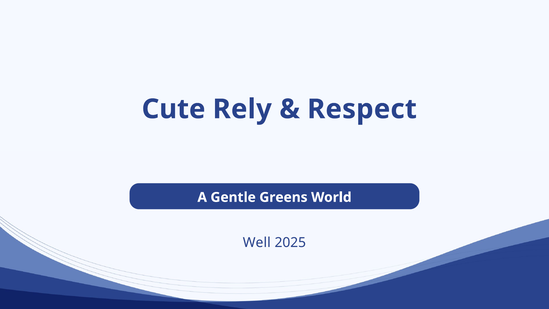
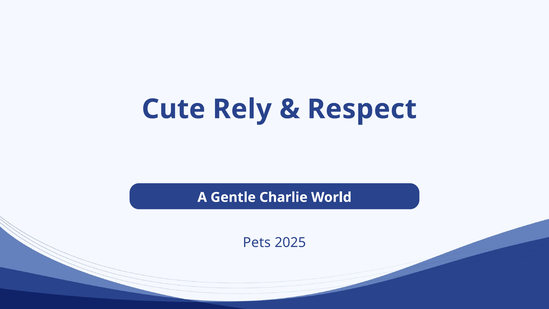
Greens: Greens -> Charlie (283, 197)
Well: Well -> Pets (257, 242)
